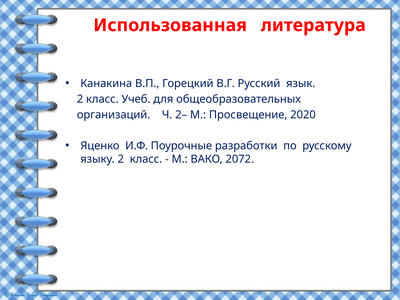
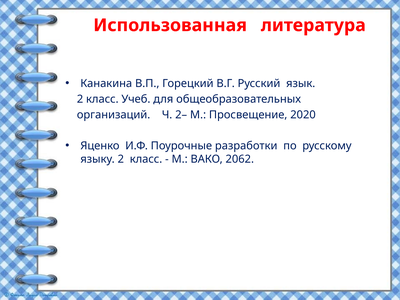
2072: 2072 -> 2062 (240, 159)
